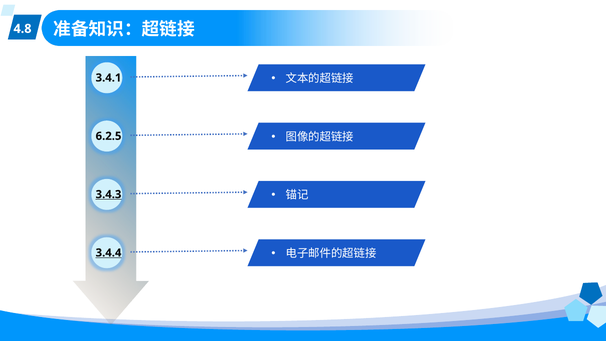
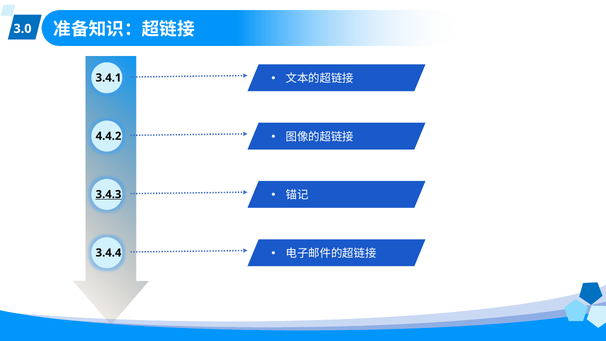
4.8: 4.8 -> 3.0 (23, 29)
6.2.5: 6.2.5 -> 4.4.2 (109, 136)
3.4.4 underline: present -> none (109, 253)
